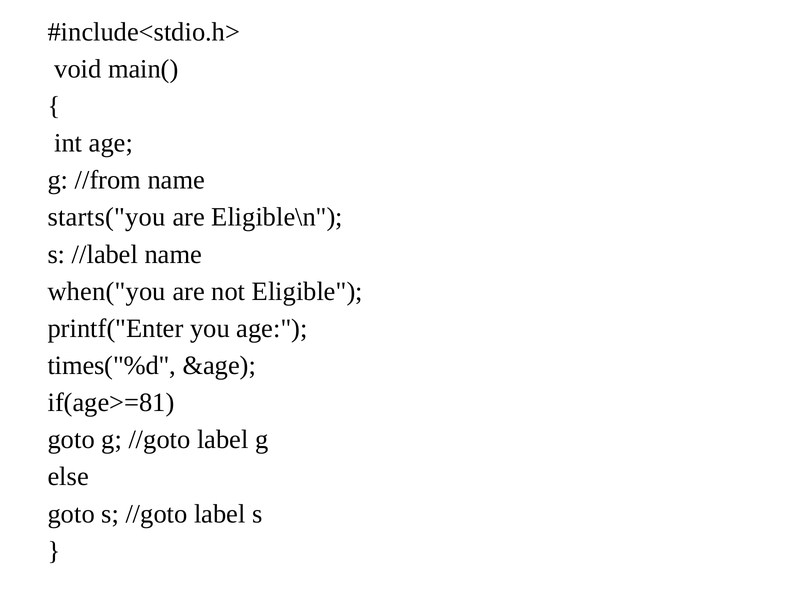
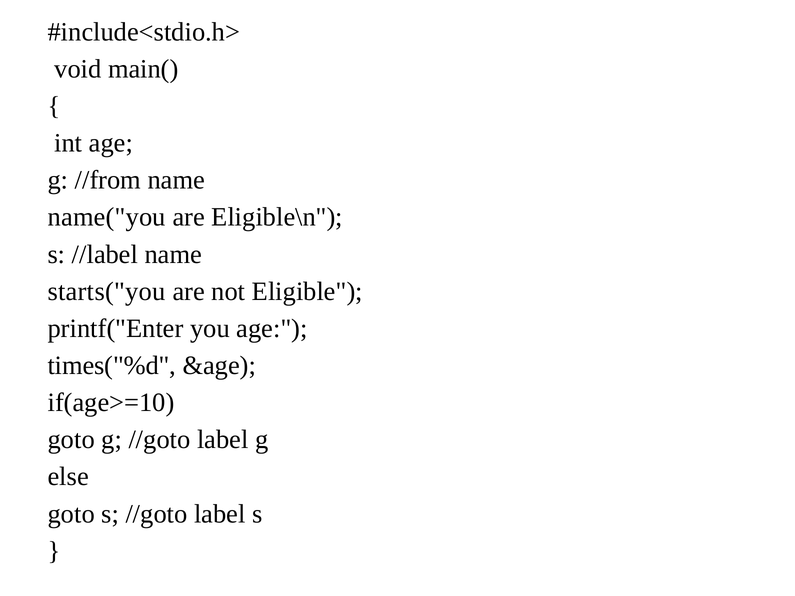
starts("you: starts("you -> name("you (107, 217)
when("you: when("you -> starts("you (107, 292)
if(age>=81: if(age>=81 -> if(age>=10 (111, 403)
